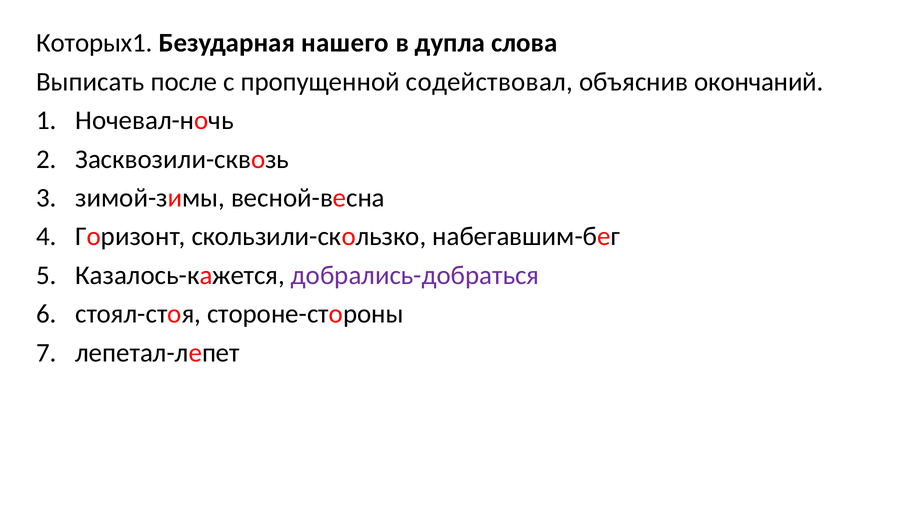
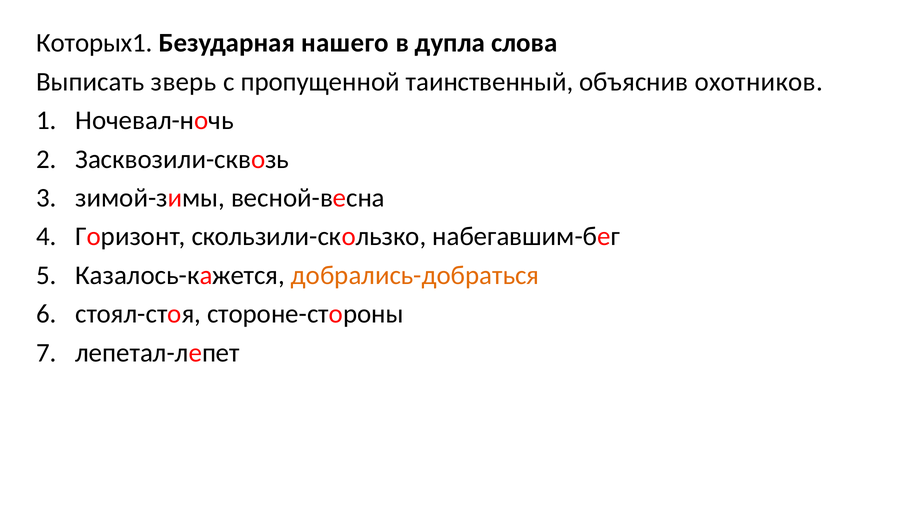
после: после -> зверь (184, 82)
содействовал: содействовал -> таинственный (490, 82)
окончаний: окончаний -> охотников (759, 82)
добрались-добраться colour: purple -> orange (415, 275)
